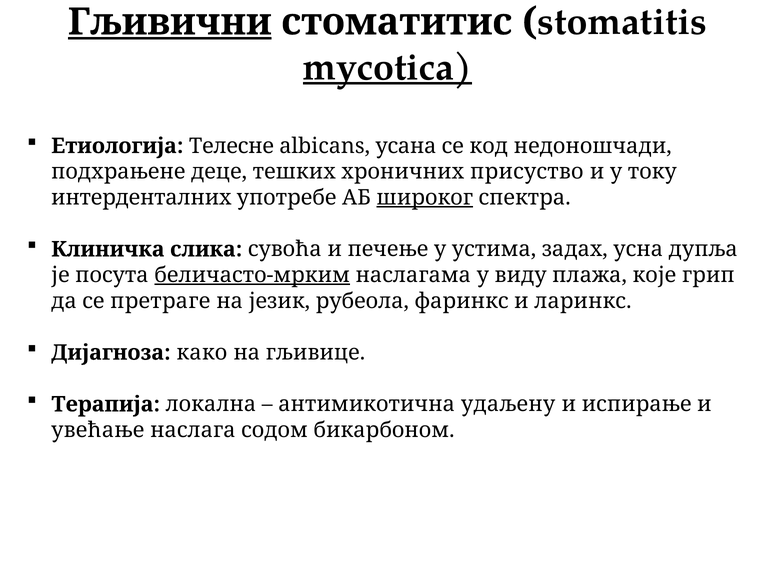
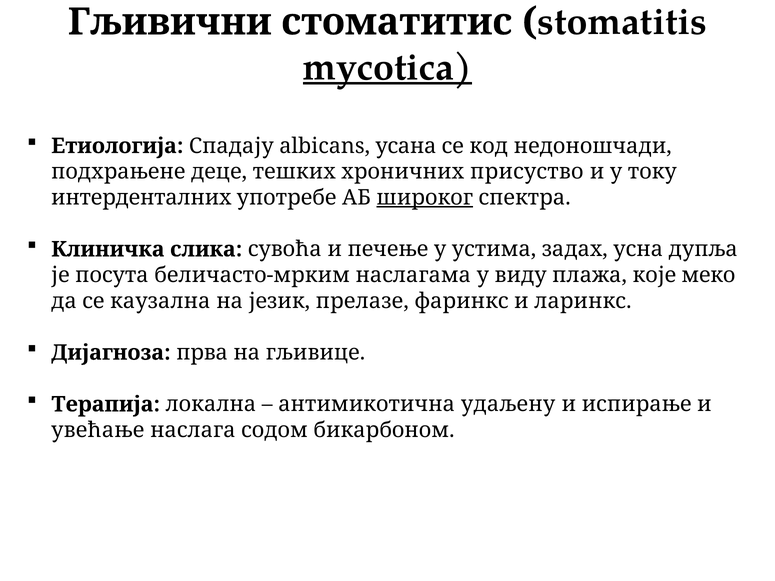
Гљивични underline: present -> none (170, 22)
Телесне: Телесне -> Спадају (231, 146)
беличасто-мрким underline: present -> none (252, 275)
грип: грип -> меко (708, 275)
претраге: претраге -> каузална (160, 301)
рубеола: рубеола -> прелазе (362, 301)
како: како -> прва (202, 353)
